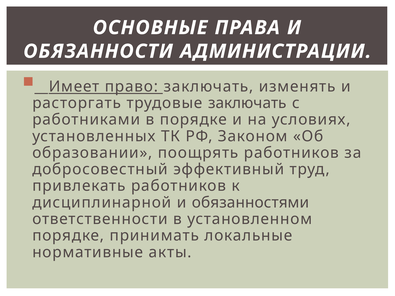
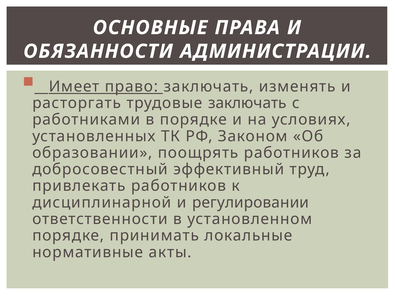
обязанностями: обязанностями -> регулировании (251, 203)
